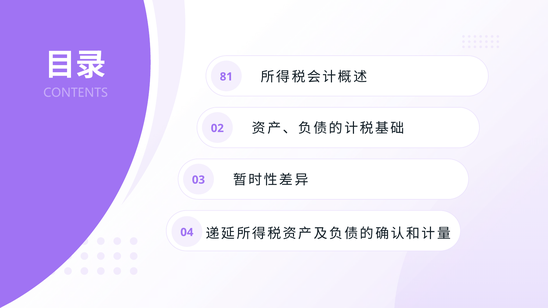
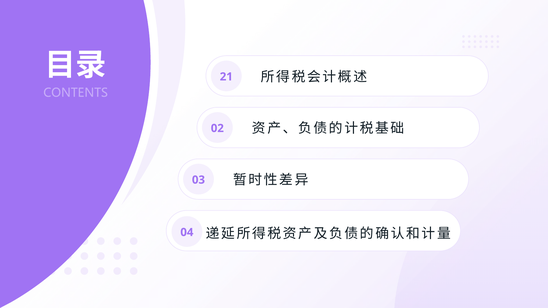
81: 81 -> 21 (226, 77)
